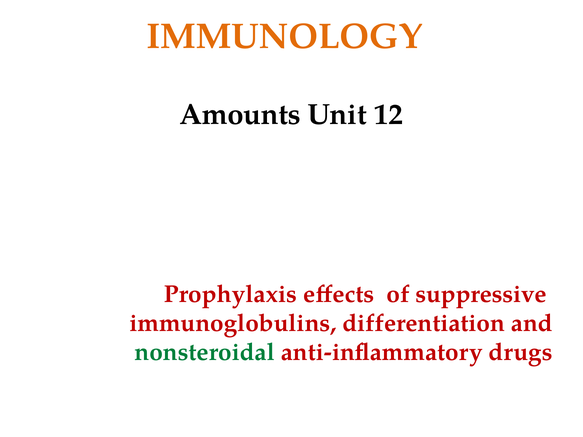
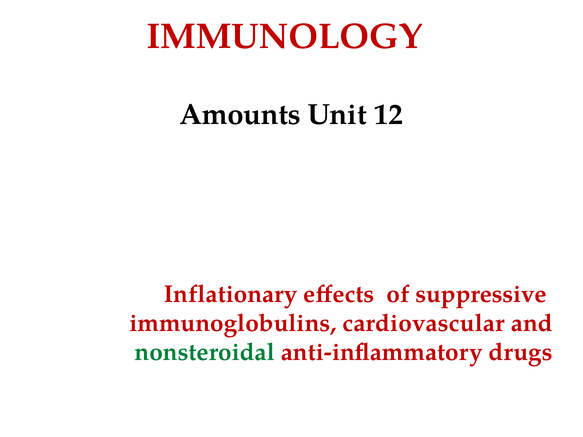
IMMUNOLOGY colour: orange -> red (285, 36)
Prophylaxis: Prophylaxis -> Inflationary (231, 294)
differentiation: differentiation -> cardiovascular (424, 323)
